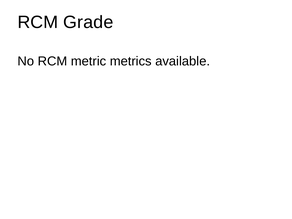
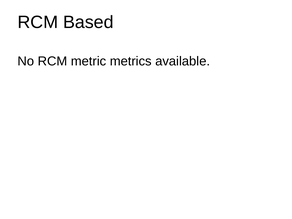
Grade: Grade -> Based (88, 22)
